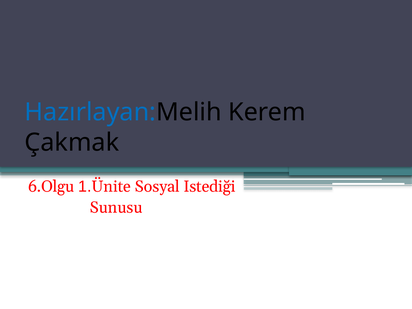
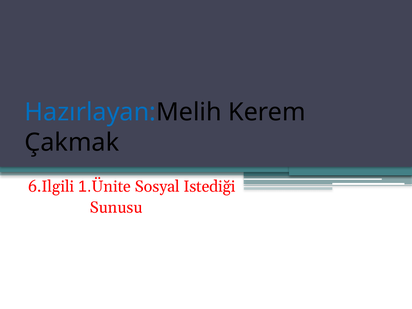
6.Olgu: 6.Olgu -> 6.Ilgili (51, 187)
